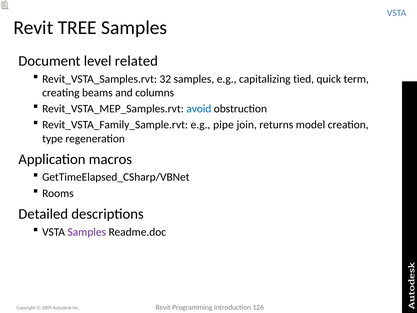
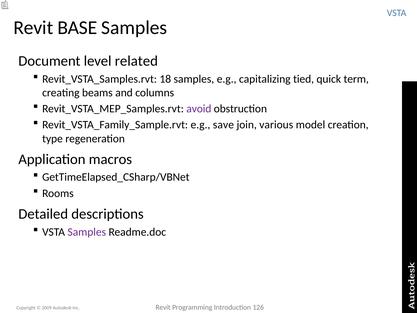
TREE: TREE -> BASE (77, 28)
32: 32 -> 18 (165, 79)
avoid colour: blue -> purple (199, 109)
pipe: pipe -> save (223, 125)
returns: returns -> various (276, 125)
